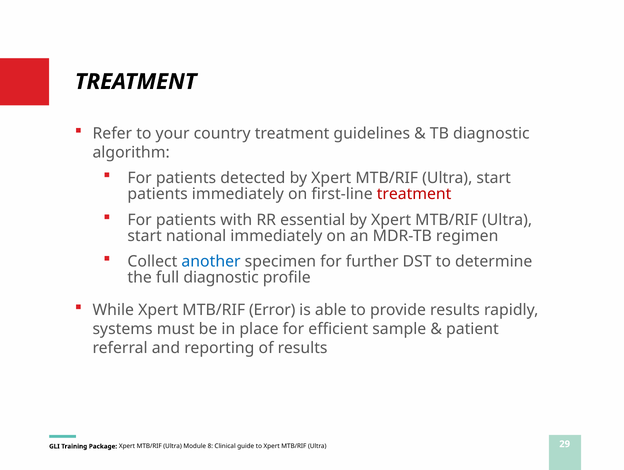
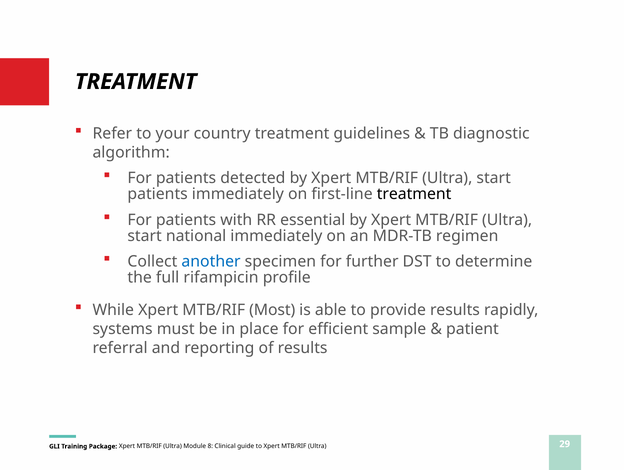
treatment colour: red -> black (414, 194)
full diagnostic: diagnostic -> rifampicin (221, 278)
Error: Error -> Most (272, 310)
